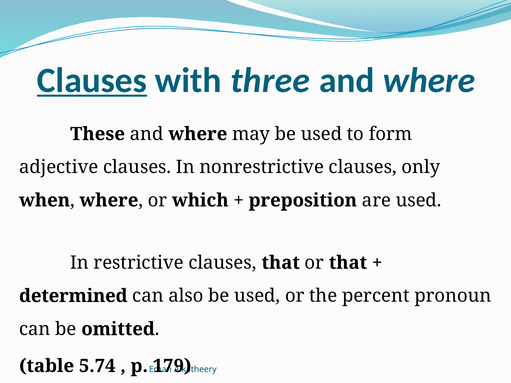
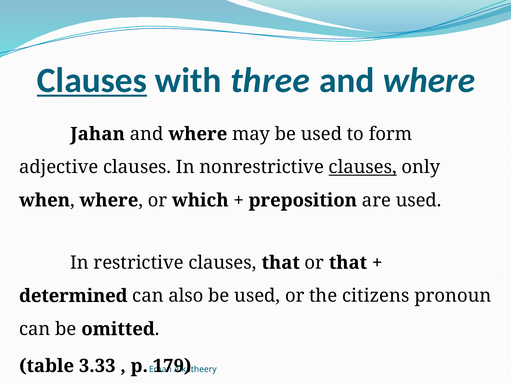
These: These -> Jahan (98, 134)
clauses underline: none -> present (363, 167)
percent: percent -> citizens (376, 296)
5.74: 5.74 -> 3.33 (97, 366)
